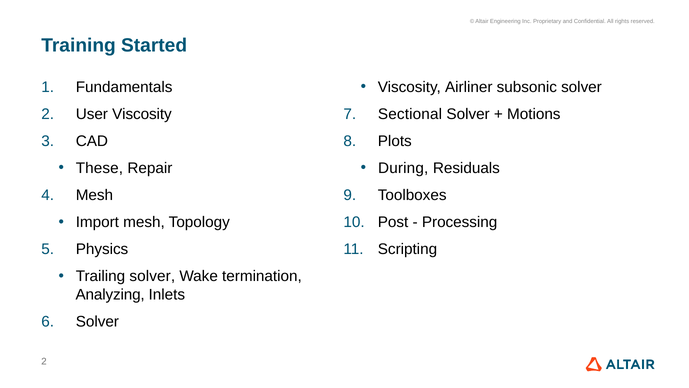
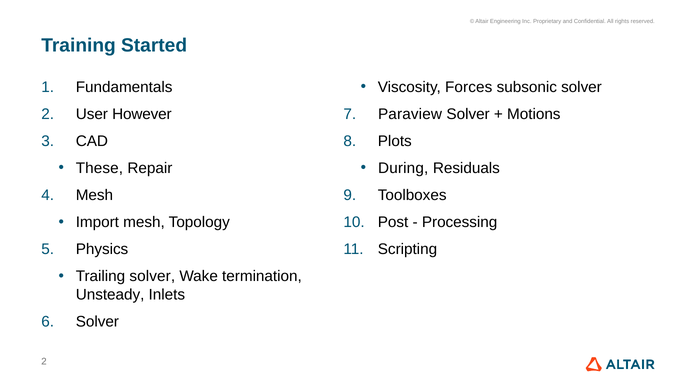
Airliner: Airliner -> Forces (469, 87)
User Viscosity: Viscosity -> However (142, 114)
Sectional: Sectional -> Paraview (410, 114)
Analyzing: Analyzing -> Unsteady (110, 294)
